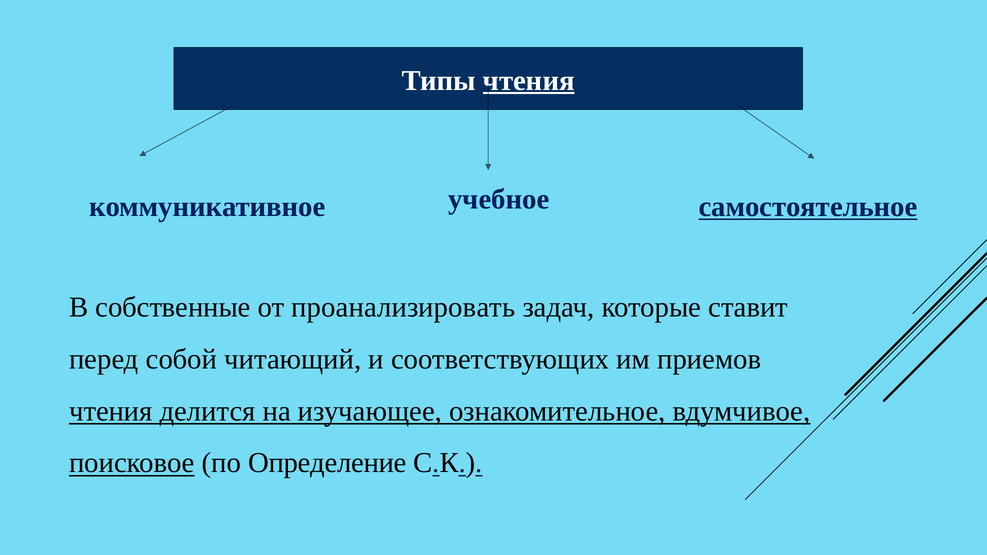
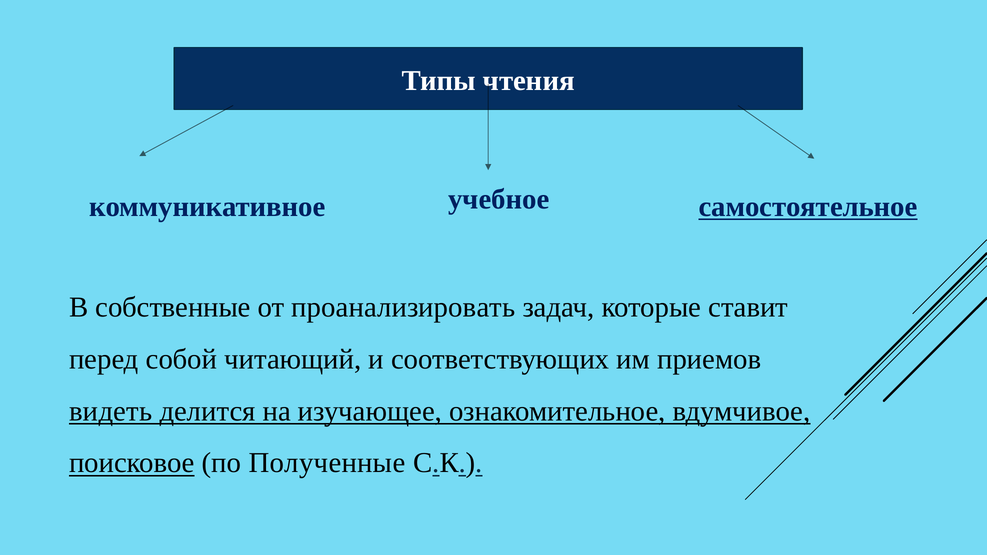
чтения underline: present -> none (529, 81)
чтения: чтения -> видеть (111, 411)
Определение: Определение -> Полученные (327, 463)
